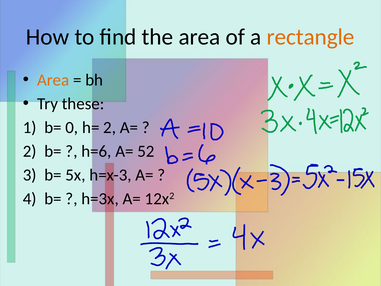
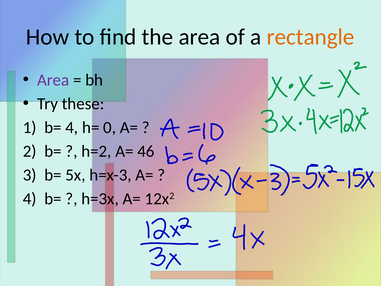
Area colour: orange -> purple (53, 80)
b= 0: 0 -> 4 (72, 127)
h= 2: 2 -> 0 (110, 127)
h=6: h=6 -> h=2 (96, 151)
52: 52 -> 46 (146, 151)
